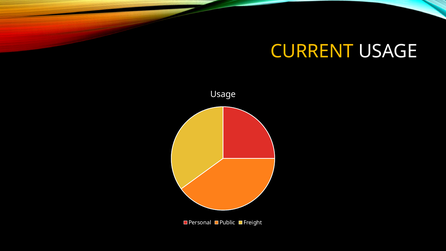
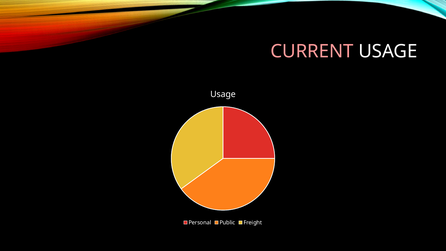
CURRENT colour: yellow -> pink (312, 51)
